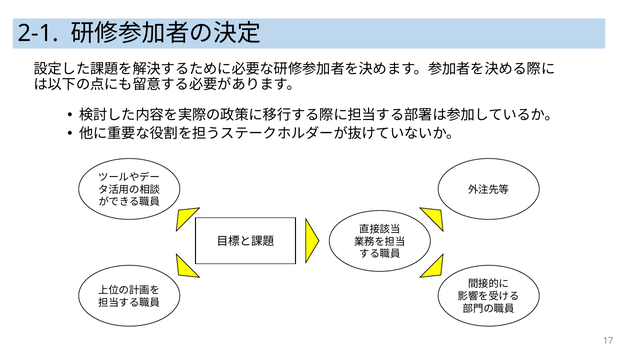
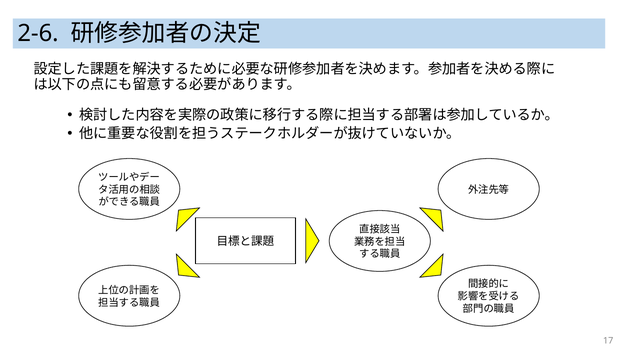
2-1: 2-1 -> 2-6 (38, 34)
